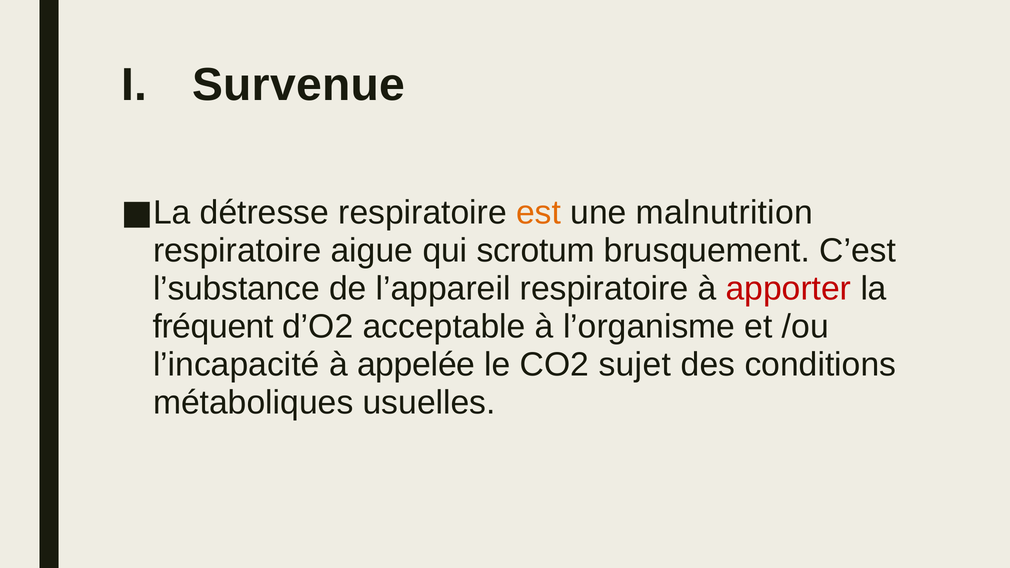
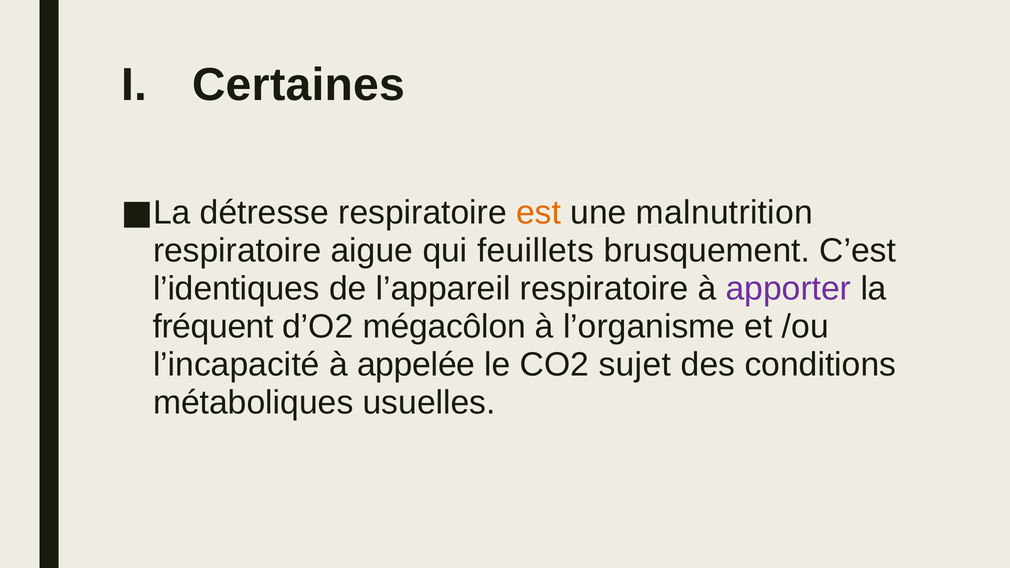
Survenue: Survenue -> Certaines (299, 85)
scrotum: scrotum -> feuillets (536, 250)
l’substance: l’substance -> l’identiques (236, 289)
apporter colour: red -> purple (788, 289)
acceptable: acceptable -> mégacôlon (444, 327)
